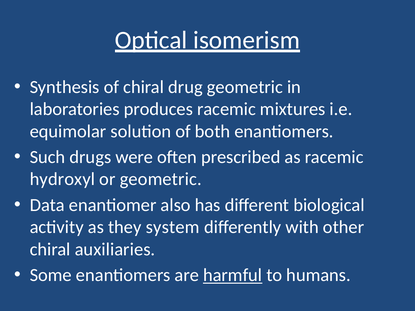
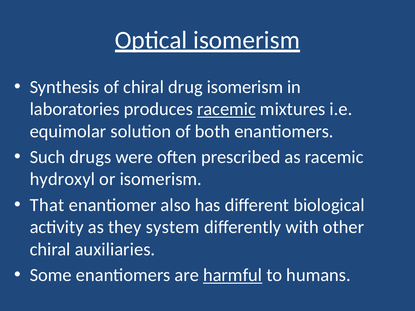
drug geometric: geometric -> isomerism (245, 87)
racemic underline: none -> present (226, 109)
or geometric: geometric -> isomerism (161, 179)
Data: Data -> That (47, 205)
